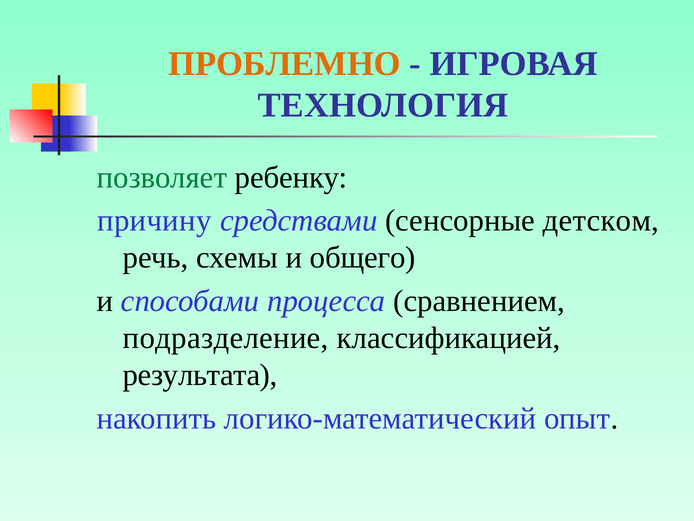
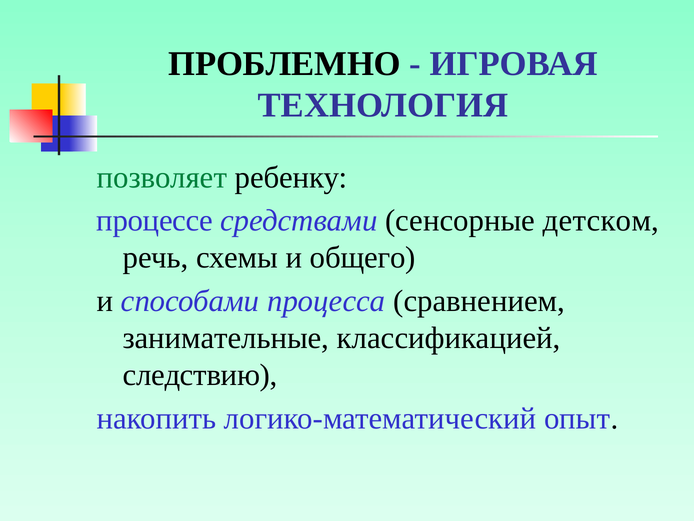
ПРОБЛЕМНО colour: orange -> black (285, 64)
причину: причину -> процессе (155, 220)
подразделение: подразделение -> занимательные (226, 338)
результата: результата -> следствию (200, 375)
